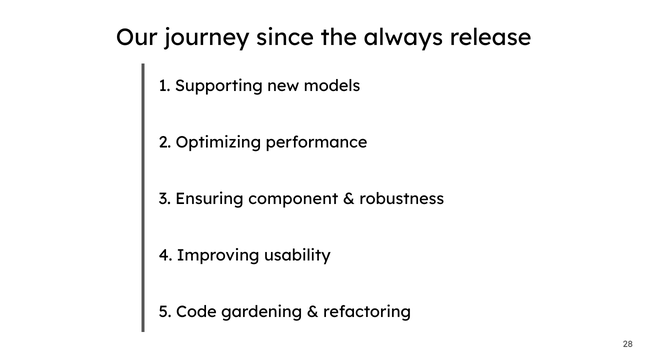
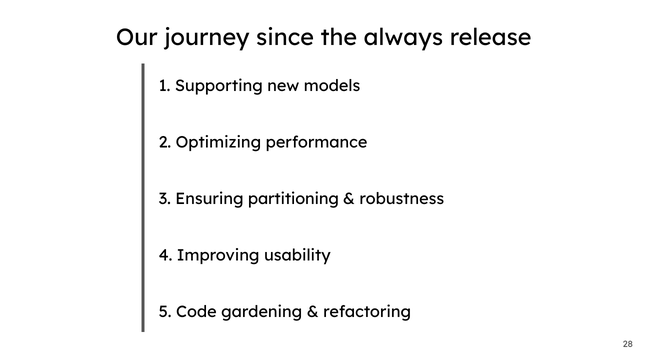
component: component -> partitioning (293, 199)
